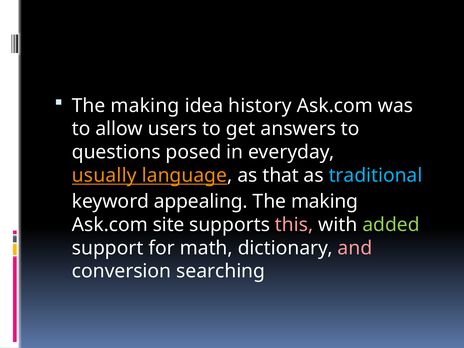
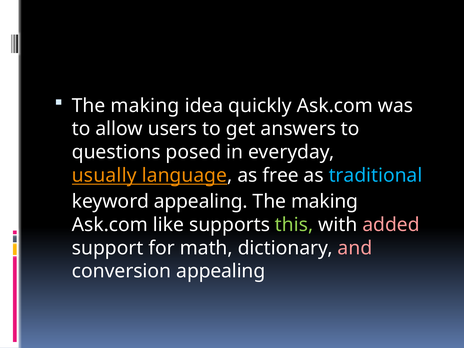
history: history -> quickly (260, 106)
that: that -> free (281, 175)
site: site -> like (169, 225)
this colour: pink -> light green (294, 225)
added colour: light green -> pink (391, 225)
conversion searching: searching -> appealing (221, 271)
